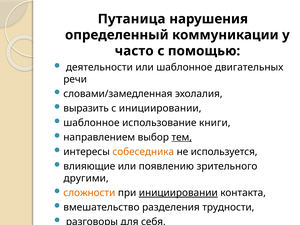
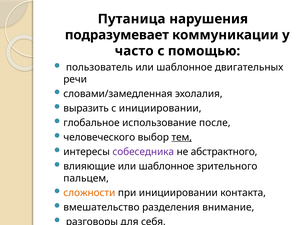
определенный: определенный -> подразумевает (117, 35)
деятельности: деятельности -> пользователь (99, 67)
шаблонное: шаблонное -> глобальное (91, 123)
книги: книги -> после (215, 123)
направлением: направлением -> человеческого (99, 137)
собеседника colour: orange -> purple (143, 152)
используется: используется -> абстрактного (224, 152)
появлению: появлению -> шаблонное (166, 166)
другими: другими -> пальцем (86, 178)
инициировании underline: present -> none (178, 193)
трудности: трудности -> внимание (228, 207)
